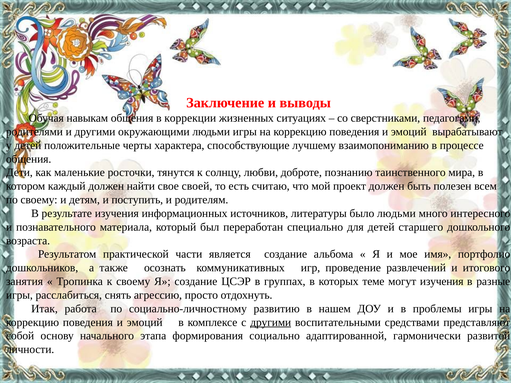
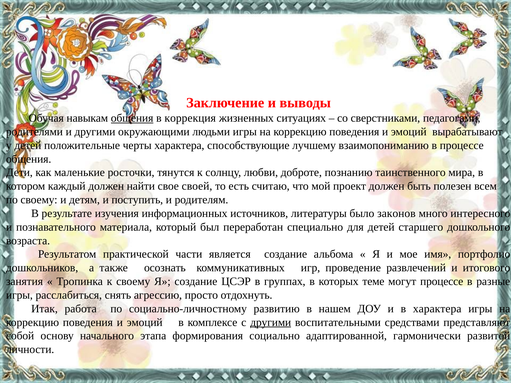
общения underline: none -> present (132, 118)
коррекции: коррекции -> коррекция (190, 118)
было людьми: людьми -> законов (396, 214)
могут изучения: изучения -> процессе (442, 282)
в проблемы: проблемы -> характера (437, 309)
